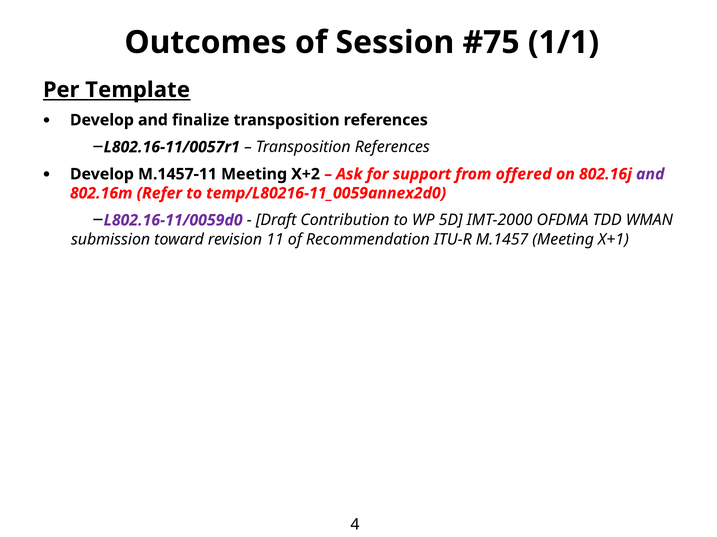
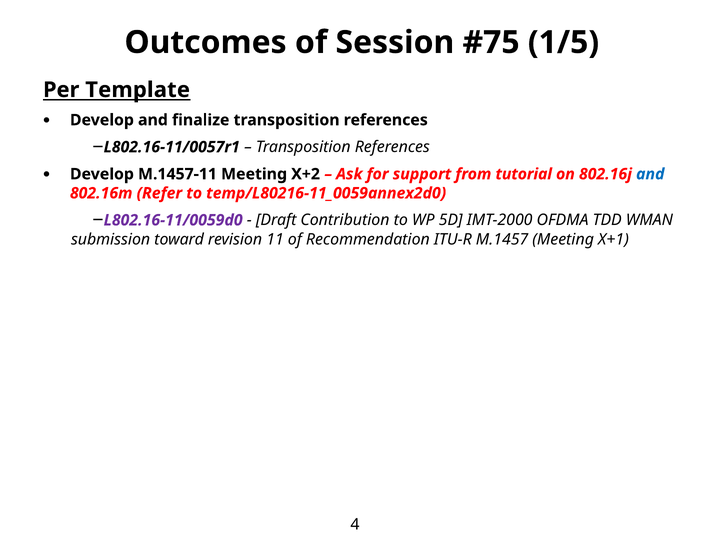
1/1: 1/1 -> 1/5 (563, 42)
offered: offered -> tutorial (524, 174)
and colour: purple -> blue (650, 174)
